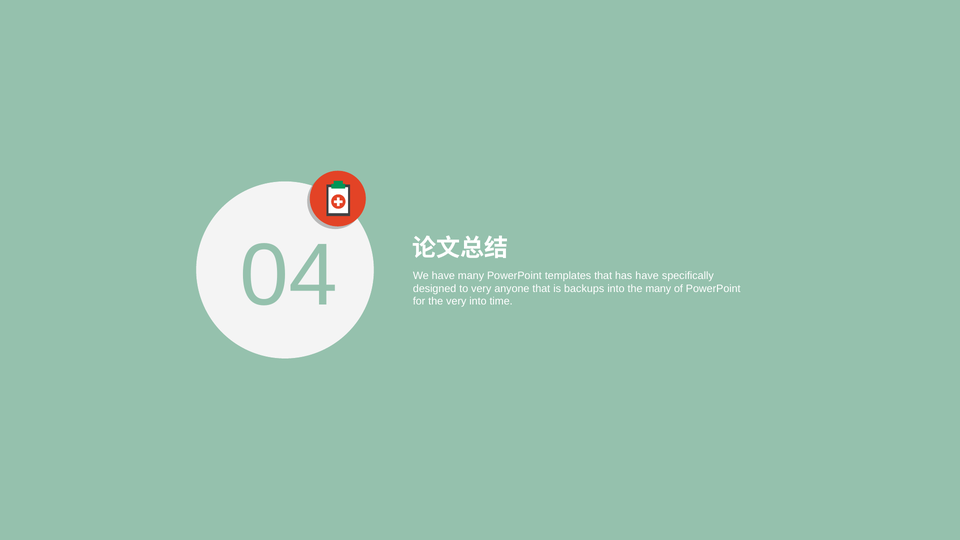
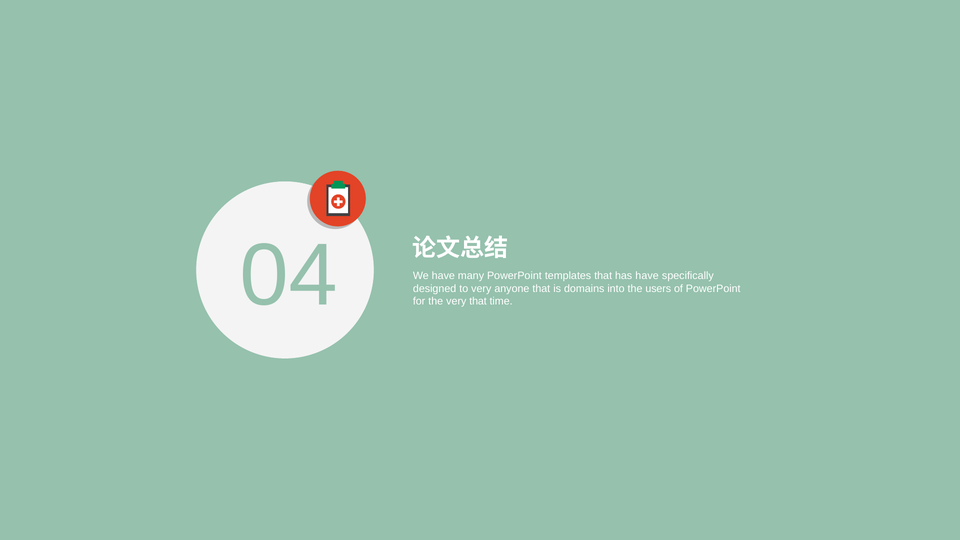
backups: backups -> domains (584, 288)
the many: many -> users (658, 288)
very into: into -> that (478, 301)
